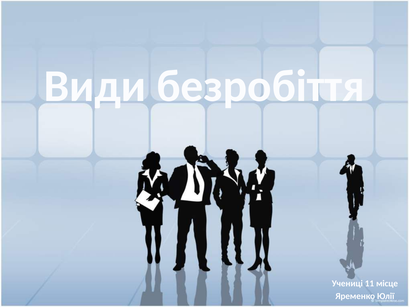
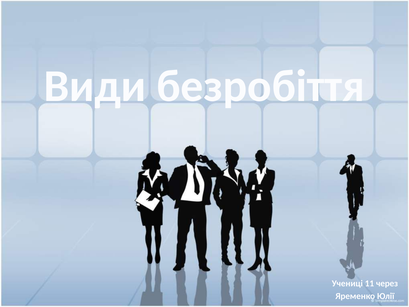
місце: місце -> через (387, 283)
